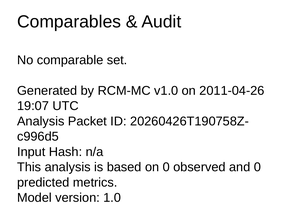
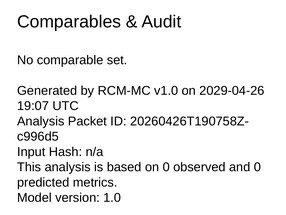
2011-04-26: 2011-04-26 -> 2029-04-26 (232, 90)
